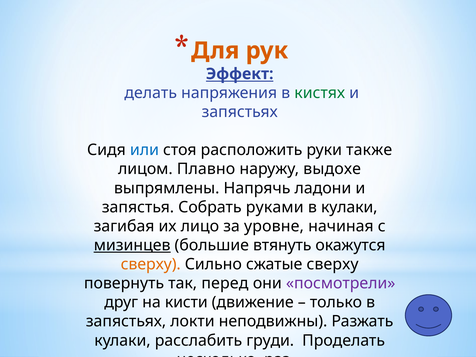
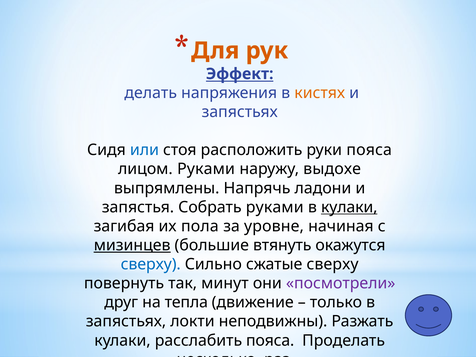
кистях colour: green -> orange (320, 93)
руки также: также -> пояса (369, 150)
лицом Плавно: Плавно -> Руками (206, 169)
кулаки underline: none -> present (349, 207)
лицо: лицо -> пола (200, 226)
сверху colour: orange -> blue (151, 264)
перед: перед -> минут (225, 283)
кисти: кисти -> тепла (186, 302)
расслабить груди: груди -> пояса (270, 340)
